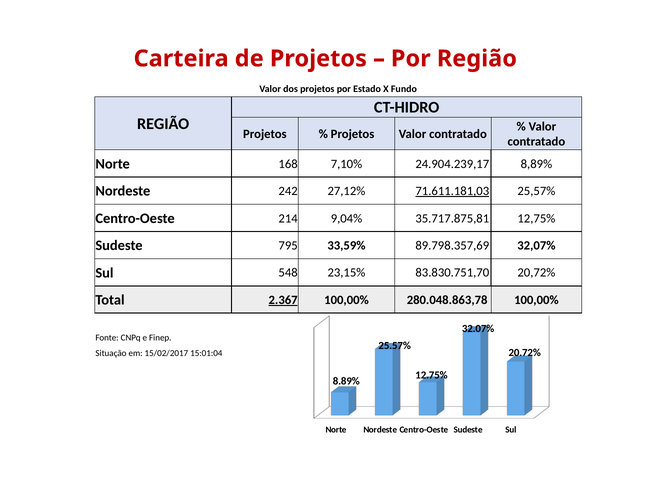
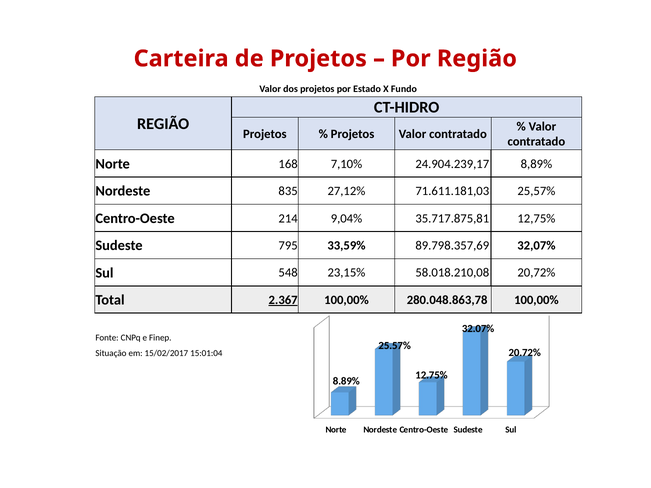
242: 242 -> 835 (288, 191)
71.611.181,03 underline: present -> none (452, 191)
83.830.751,70: 83.830.751,70 -> 58.018.210,08 (452, 273)
